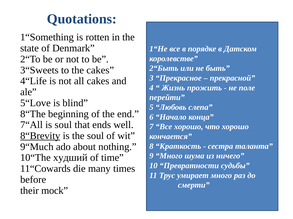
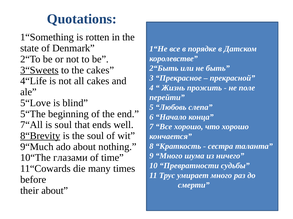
3“Sweets underline: none -> present (39, 70)
8“The: 8“The -> 5“The (33, 114)
худший: худший -> глазами (70, 158)
their mock: mock -> about (55, 191)
